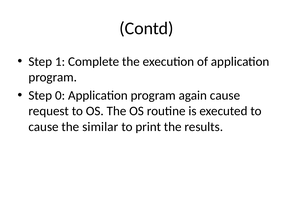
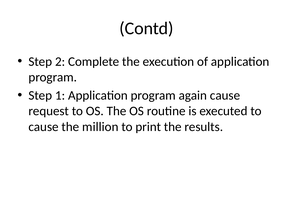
1: 1 -> 2 (60, 61)
0: 0 -> 1 (60, 95)
similar: similar -> million (100, 127)
